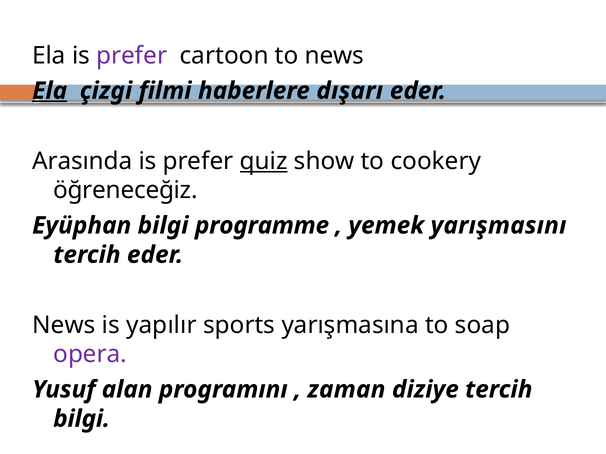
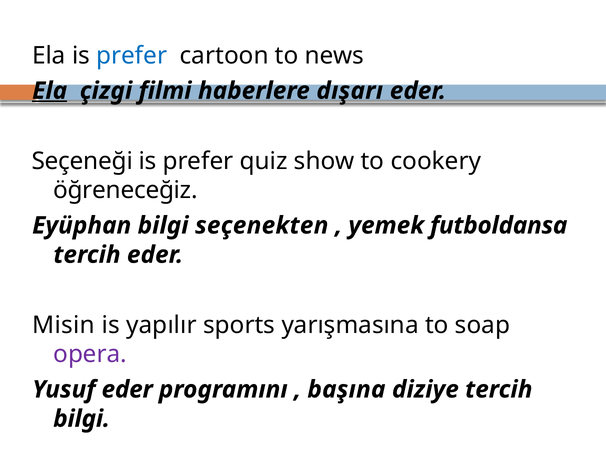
prefer colour: purple -> blue (132, 56)
Arasında: Arasında -> Seçeneği (82, 161)
quiz underline: present -> none (264, 161)
programme: programme -> seçenekten (262, 226)
yarışmasını: yarışmasını -> futboldansa (499, 226)
News: News -> Misin (64, 325)
Yusuf alan: alan -> eder (127, 390)
zaman: zaman -> başına (346, 390)
